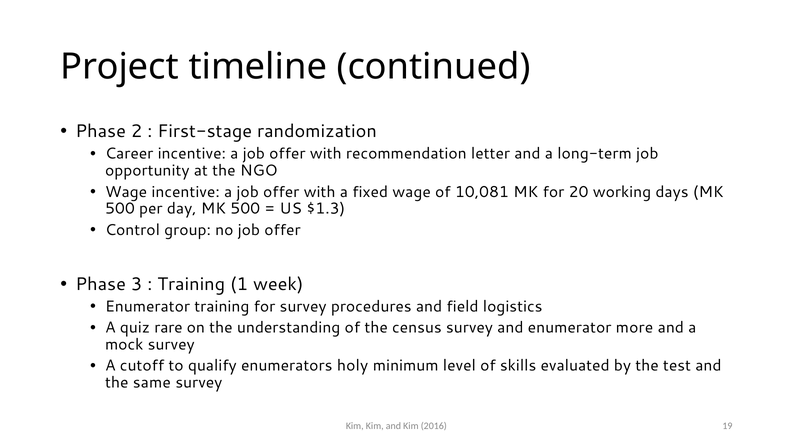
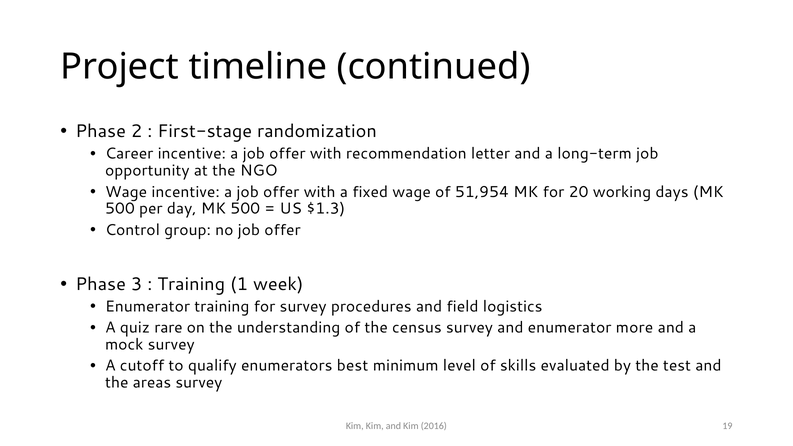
10,081: 10,081 -> 51,954 (482, 192)
holy: holy -> best (353, 366)
same: same -> areas (152, 383)
